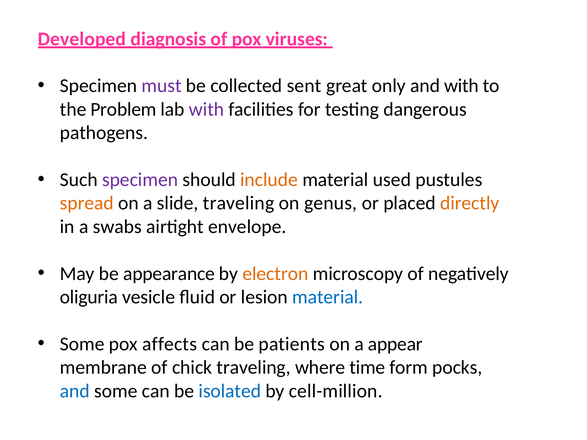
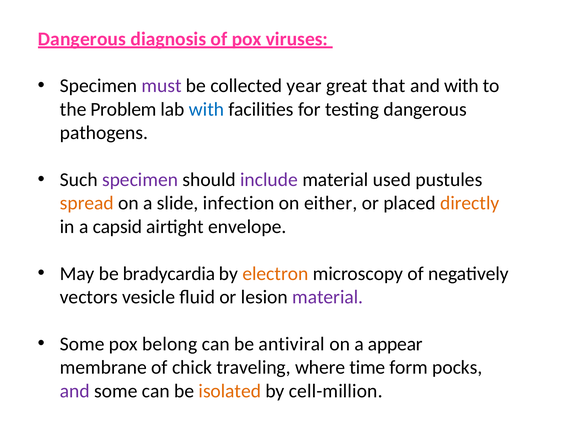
Developed: Developed -> Dangerous (82, 39)
sent: sent -> year (304, 86)
only: only -> that (389, 86)
with colour: purple -> blue (207, 109)
include colour: orange -> purple (269, 180)
slide traveling: traveling -> infection (239, 203)
genus: genus -> either (331, 203)
swabs: swabs -> capsid (117, 227)
appearance: appearance -> bradycardia (169, 274)
oliguria: oliguria -> vectors (89, 297)
material colour: blue -> purple (328, 297)
affects: affects -> belong (170, 344)
patients: patients -> antiviral (292, 344)
and colour: blue -> purple (75, 391)
isolated colour: blue -> orange (230, 391)
